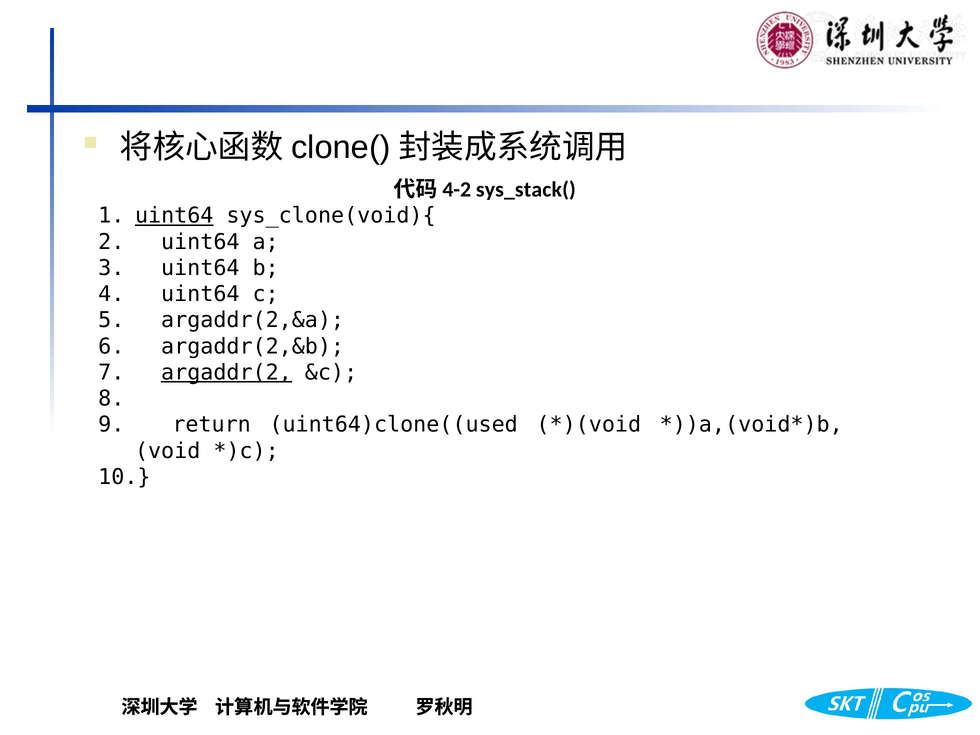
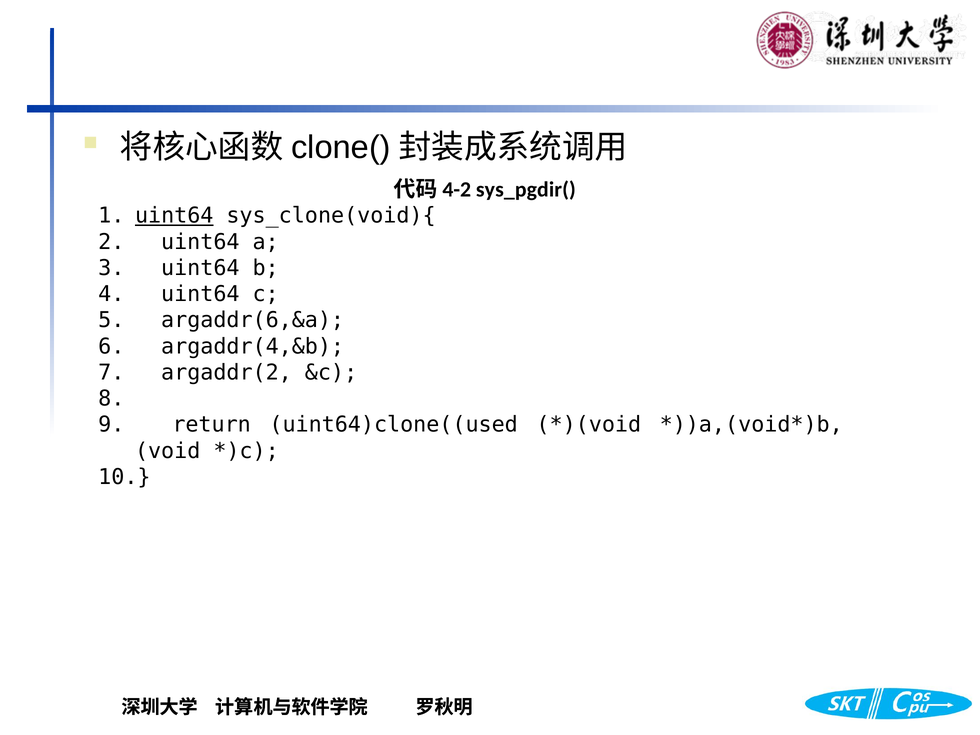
sys_stack(: sys_stack( -> sys_pgdir( (526, 190)
argaddr(2,&a: argaddr(2,&a -> argaddr(6,&a (253, 320)
argaddr(2,&b: argaddr(2,&b -> argaddr(4,&b (253, 346)
argaddr(2 underline: present -> none (226, 372)
